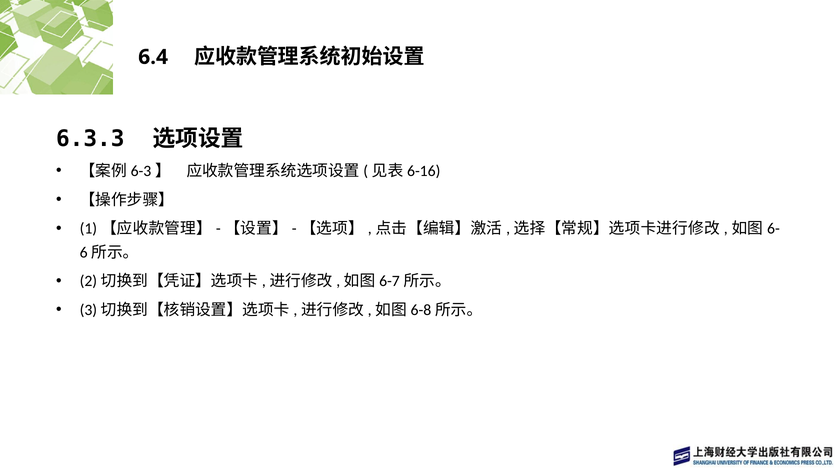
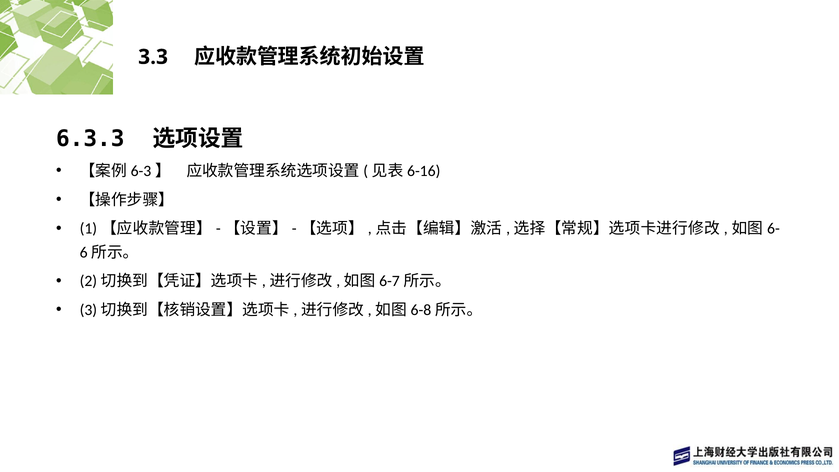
6.4: 6.4 -> 3.3 (153, 57)
